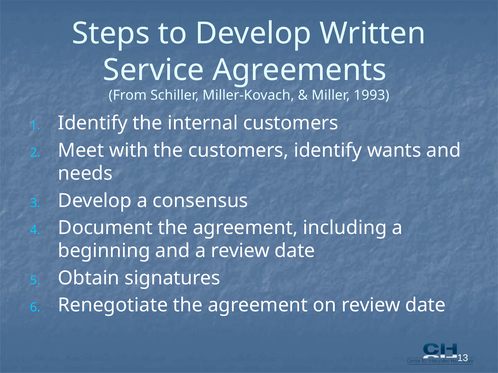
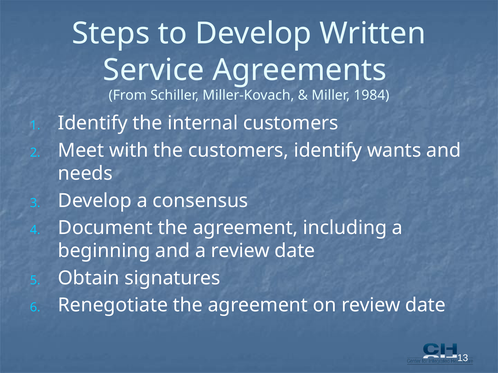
1993: 1993 -> 1984 (371, 96)
